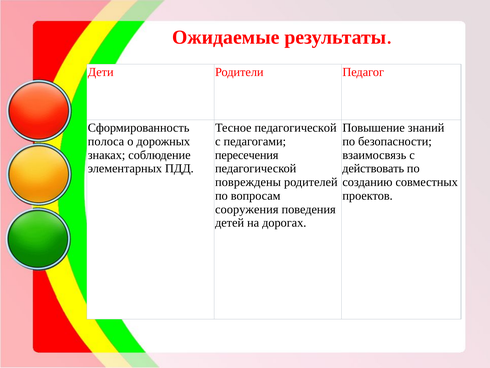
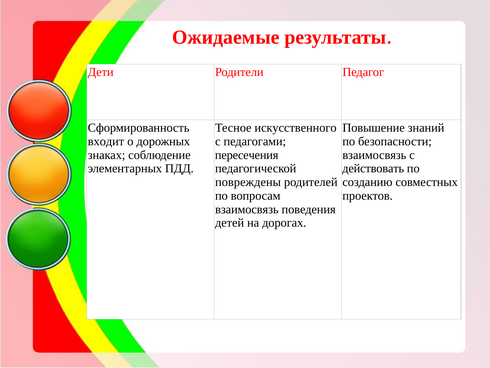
Тесное педагогической: педагогической -> искусственного (296, 128)
полоса: полоса -> входит (106, 141)
сооружения: сооружения -> взаимосвязь (247, 209)
